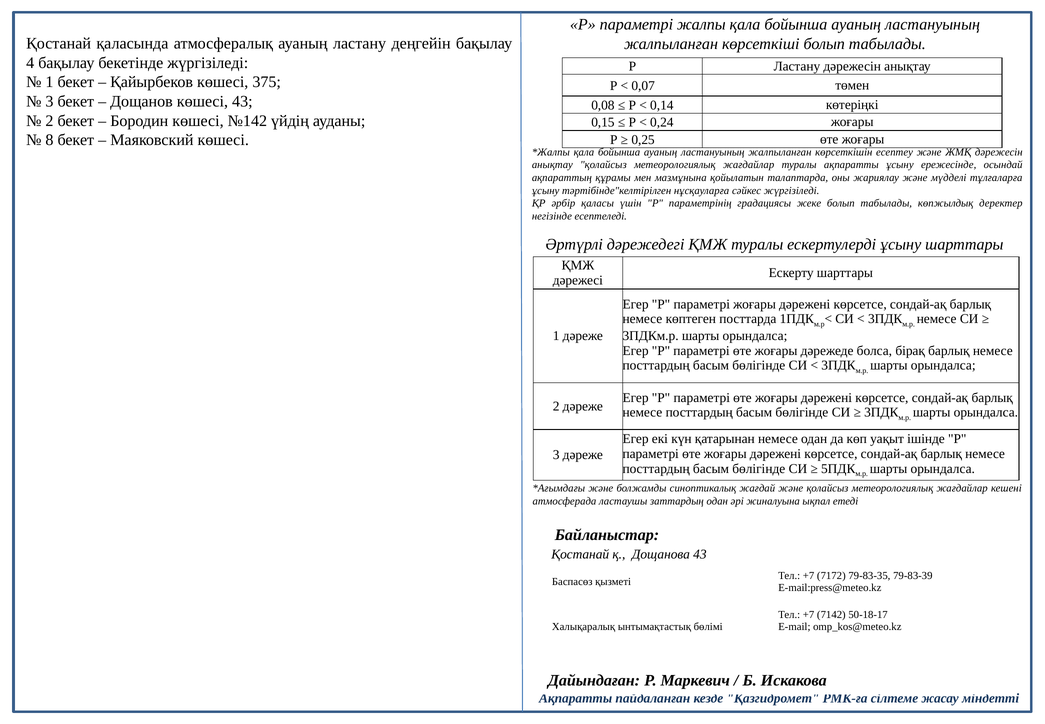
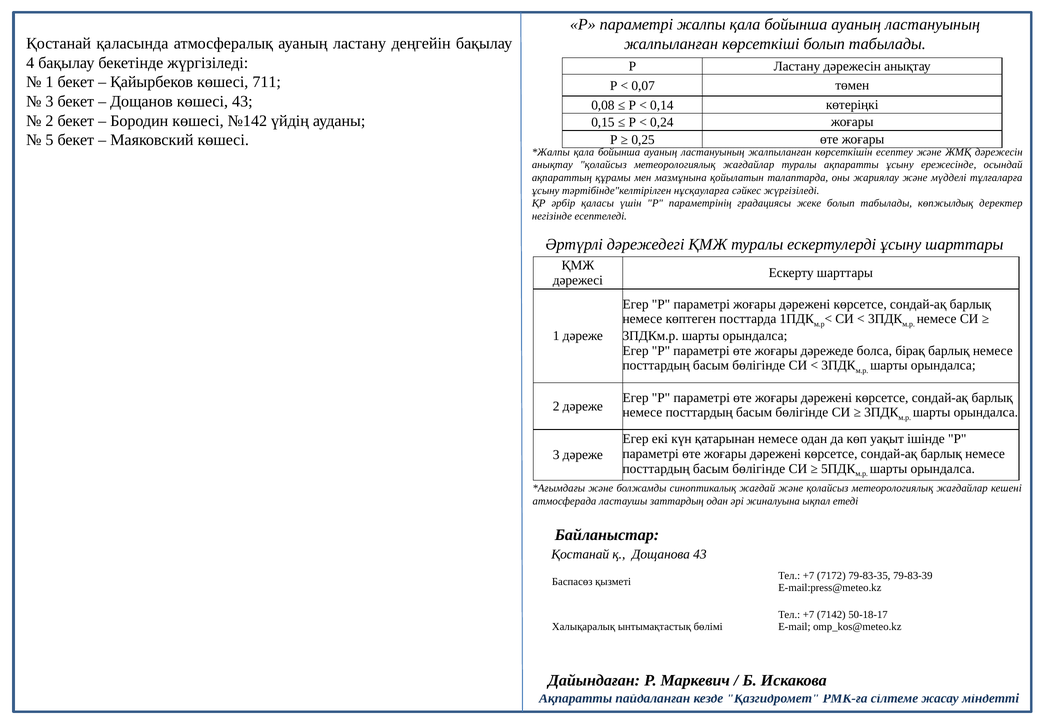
375: 375 -> 711 (267, 82)
8: 8 -> 5 (50, 140)
